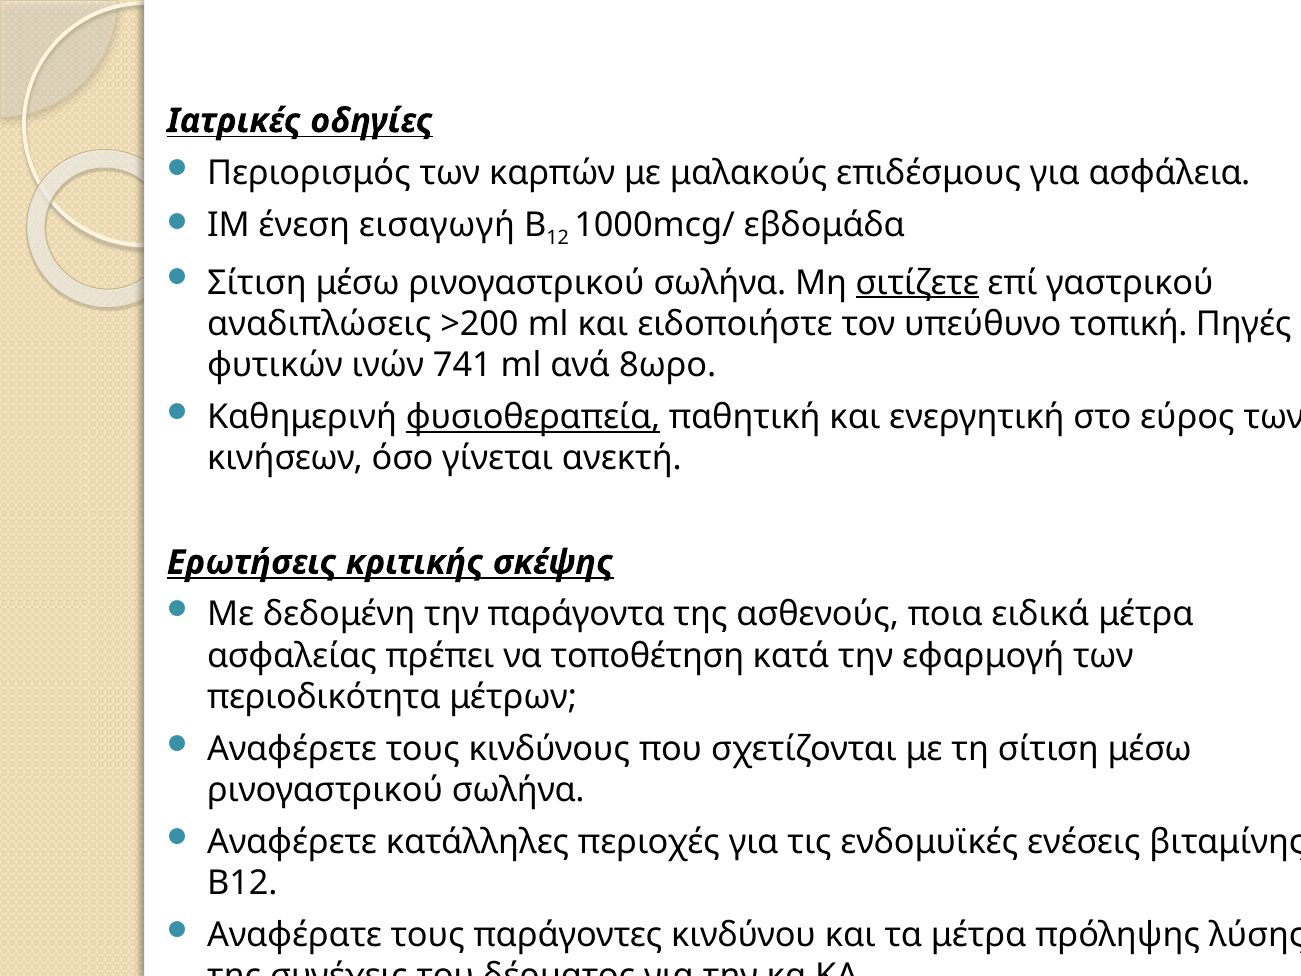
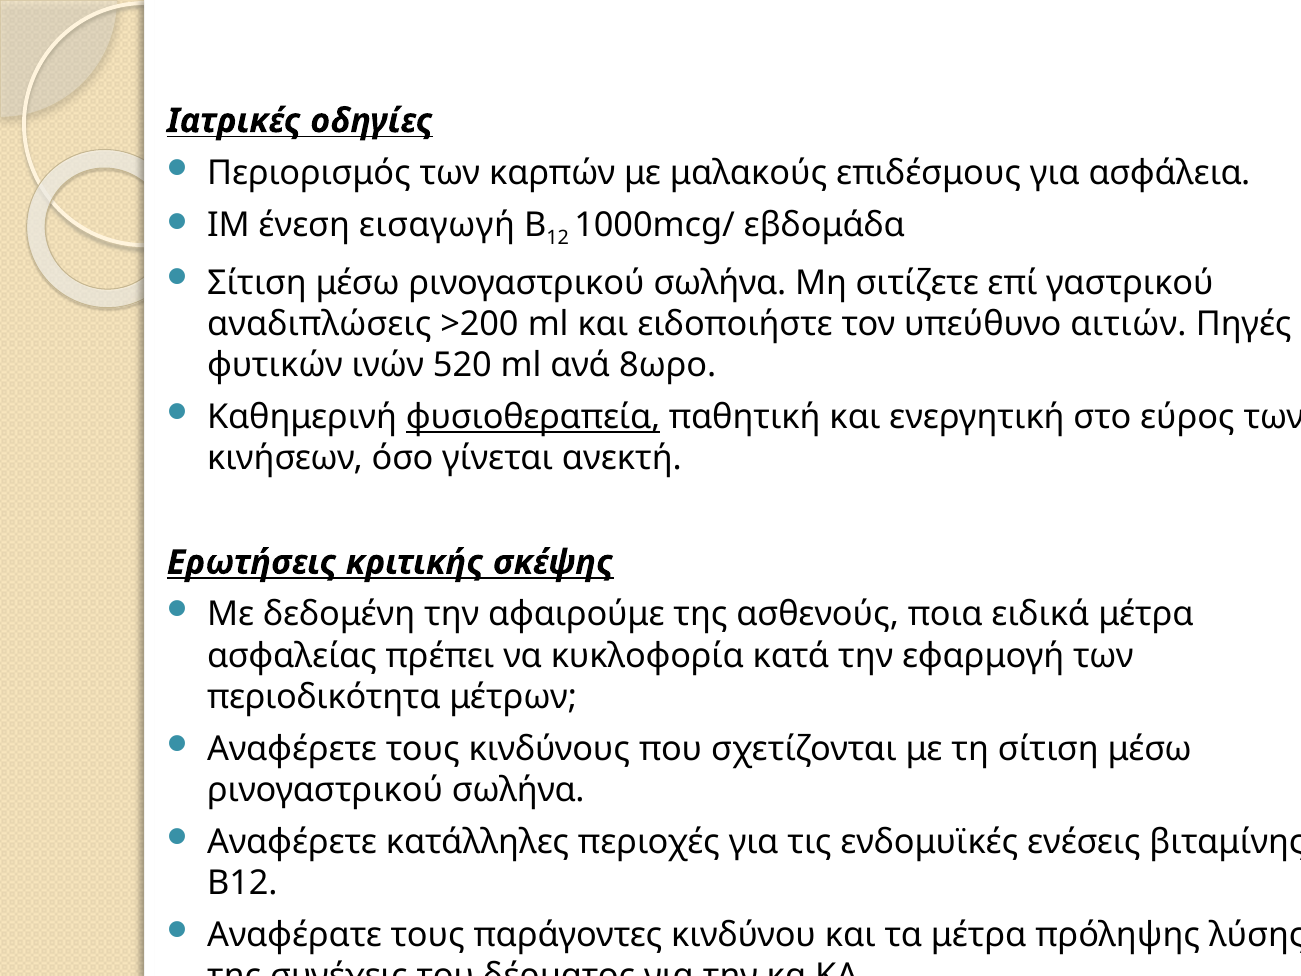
σιτίζετε underline: present -> none (917, 283)
τοπική: τοπική -> αιτιών (1129, 324)
741: 741 -> 520 (462, 365)
παράγοντα: παράγοντα -> αφαιρούμε (576, 614)
τοποθέτηση: τοποθέτηση -> κυκλοφορία (647, 656)
